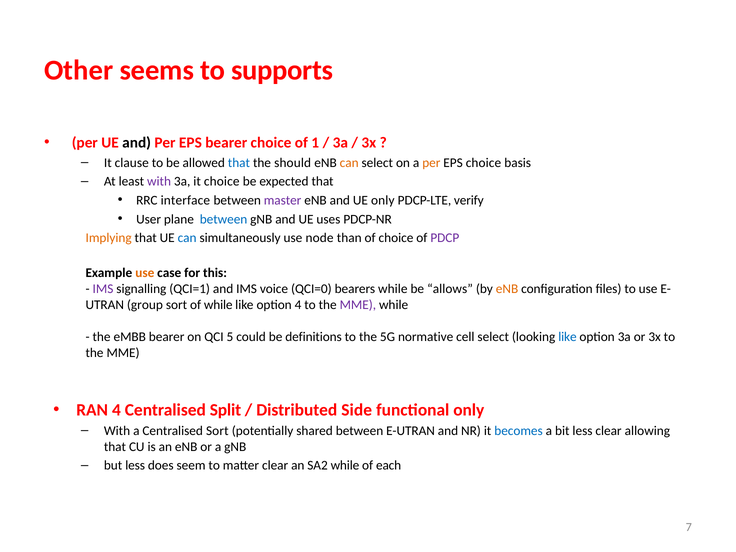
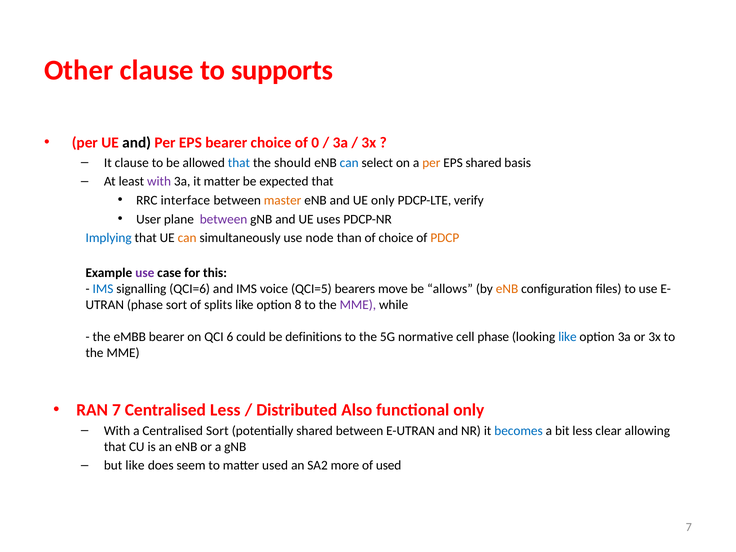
Other seems: seems -> clause (157, 70)
1: 1 -> 0 (315, 143)
can colour: orange -> blue (349, 163)
EPS choice: choice -> shared (484, 163)
it choice: choice -> matter (222, 181)
master colour: purple -> orange (283, 200)
between colour: blue -> purple (224, 219)
Implying colour: orange -> blue (109, 238)
can colour: blue -> orange (187, 238)
PDCP colour: purple -> orange (445, 238)
use colour: orange -> purple (145, 273)
IMS colour: purple -> blue (103, 289)
QCI=1: QCI=1 -> QCI=6 (190, 289)
QCI=0: QCI=0 -> QCI=5 (311, 289)
bearers while: while -> move (393, 289)
group: group -> phase (145, 305)
of while: while -> splits (218, 305)
option 4: 4 -> 8 (298, 305)
5: 5 -> 6 (230, 337)
cell select: select -> phase (493, 337)
RAN 4: 4 -> 7 (116, 410)
Centralised Split: Split -> Less (225, 410)
Side: Side -> Also (357, 410)
but less: less -> like (135, 466)
matter clear: clear -> used (275, 466)
SA2 while: while -> more (345, 466)
of each: each -> used (389, 466)
